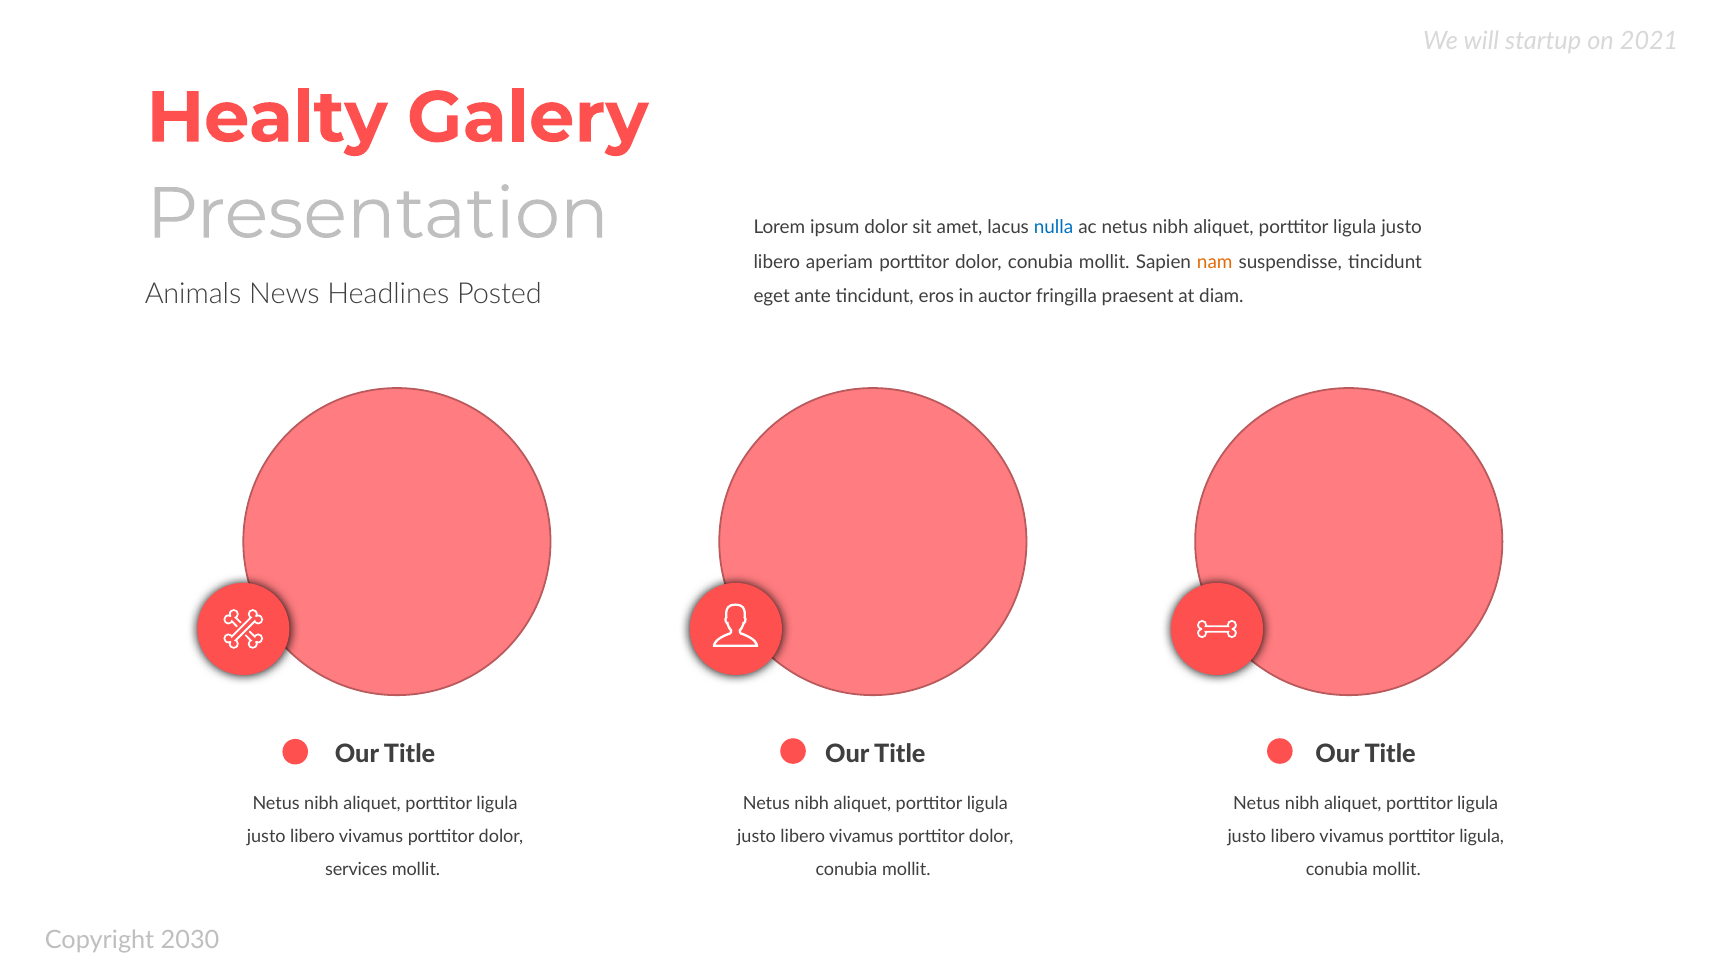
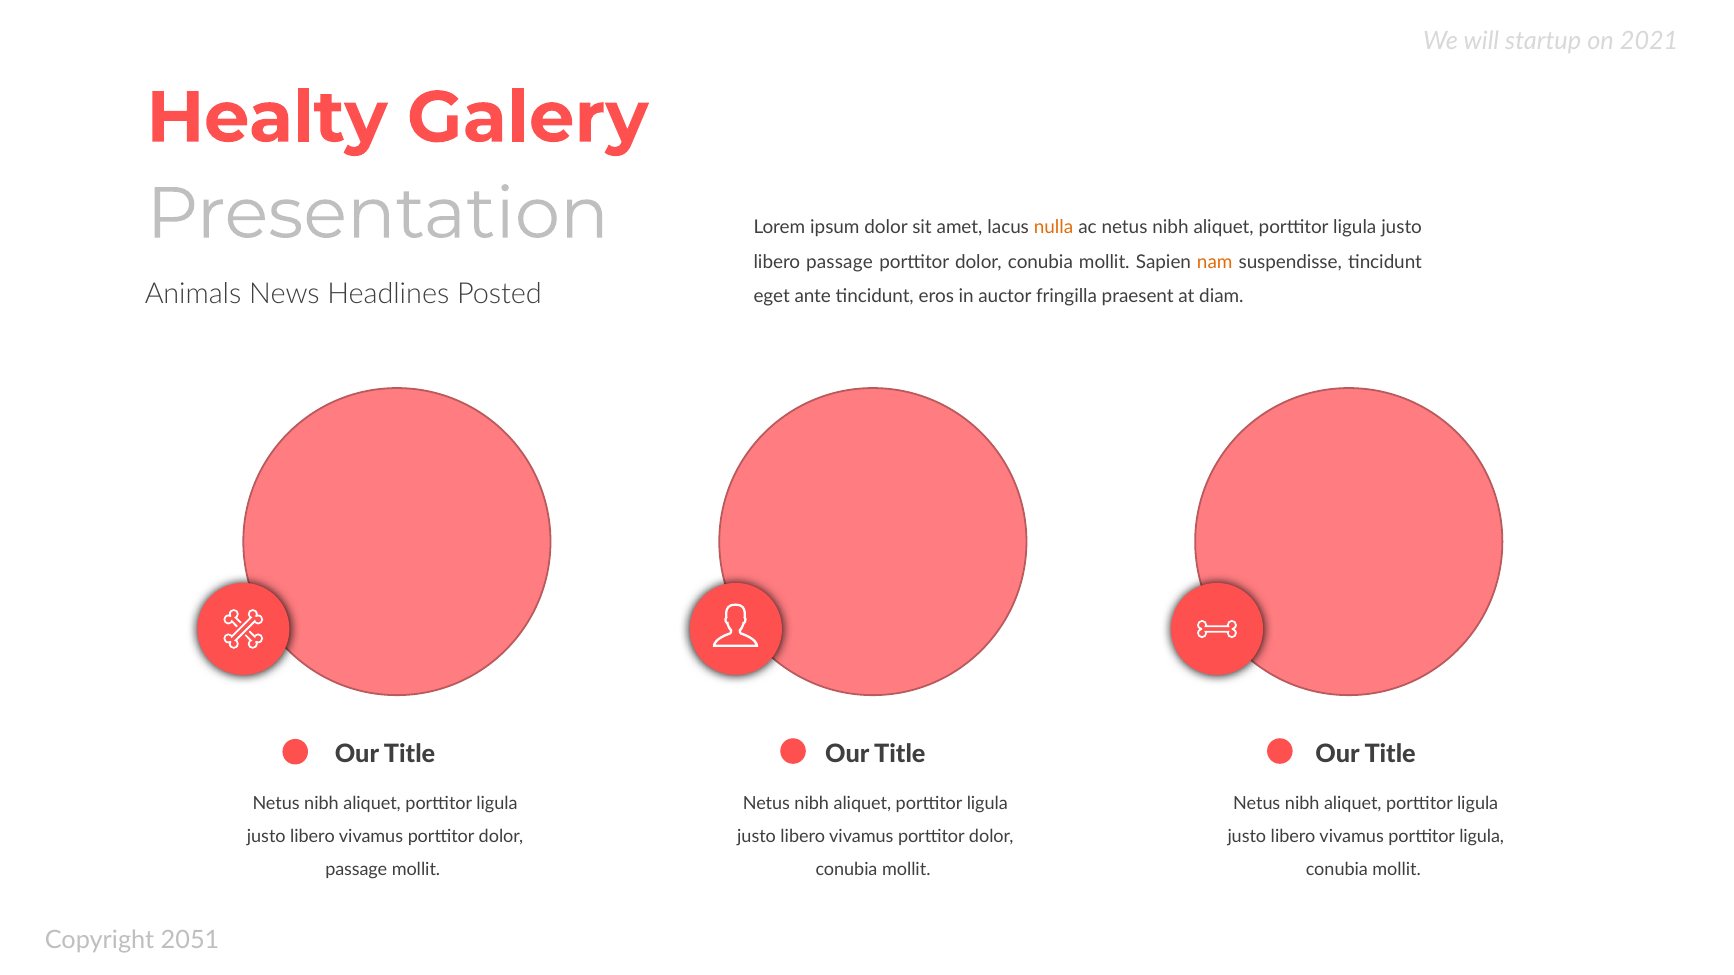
nulla colour: blue -> orange (1054, 227)
libero aperiam: aperiam -> passage (839, 262)
services: services -> passage (356, 869)
2030: 2030 -> 2051 (190, 941)
